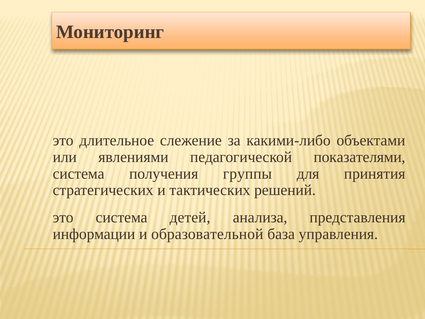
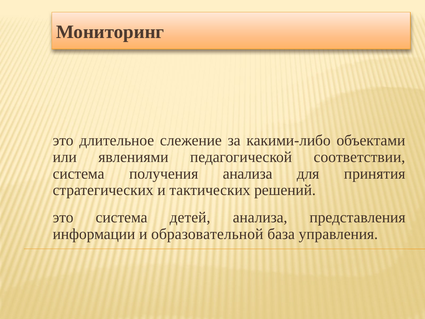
показателями: показателями -> соответствии (359, 157)
получения группы: группы -> анализа (248, 173)
